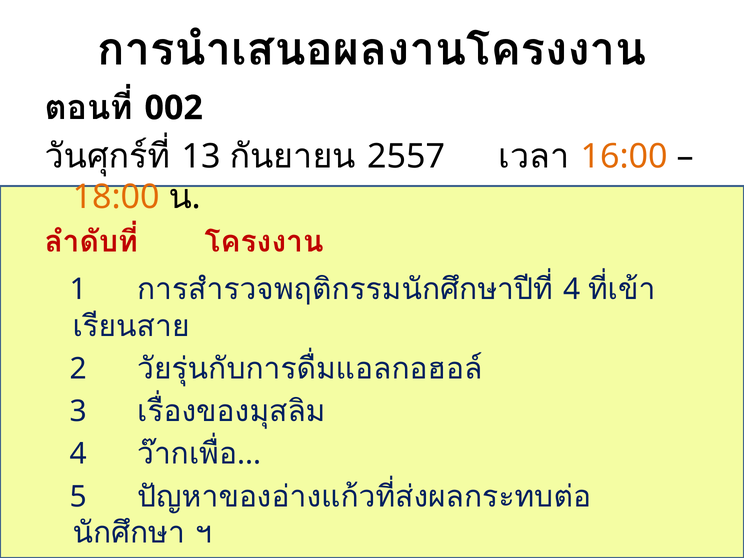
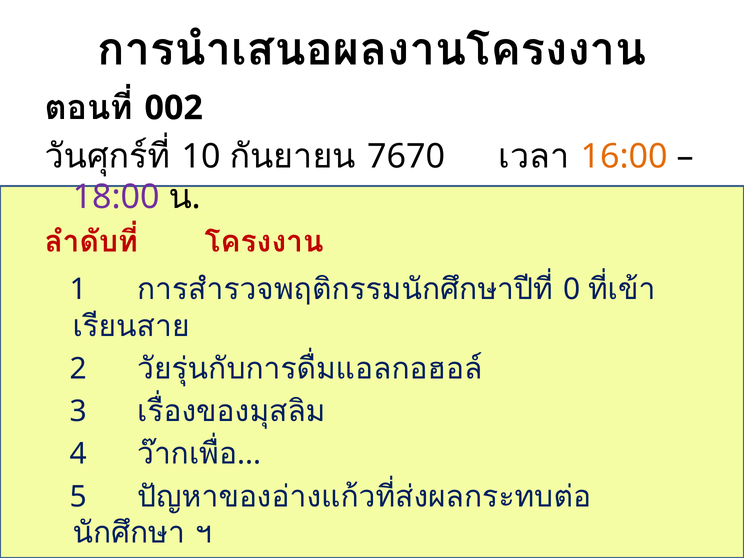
13: 13 -> 10 (201, 156)
2557: 2557 -> 7670 (406, 156)
18:00 colour: orange -> purple (116, 197)
4: 4 -> 0 (572, 290)
